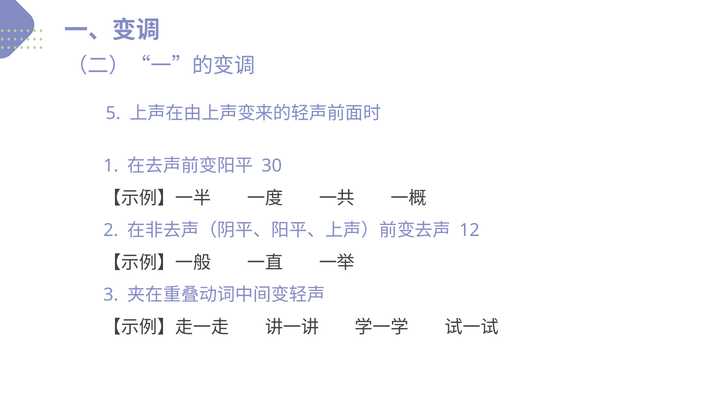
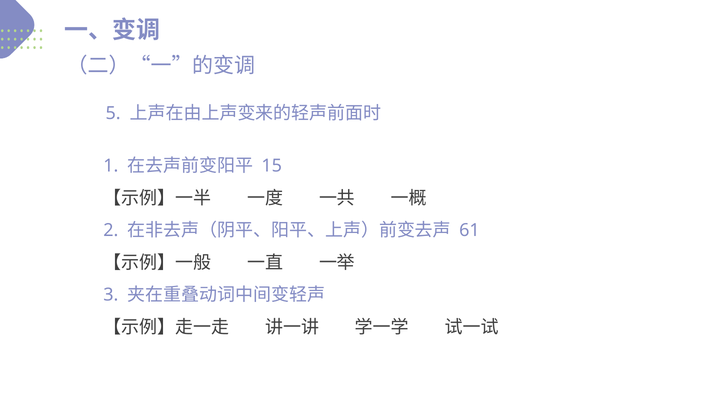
30: 30 -> 15 (272, 166)
12: 12 -> 61 (469, 231)
